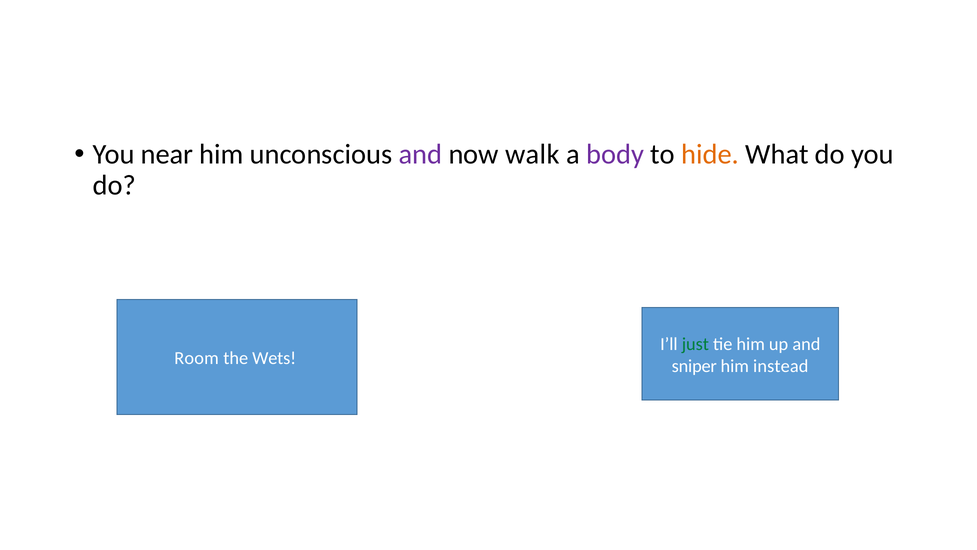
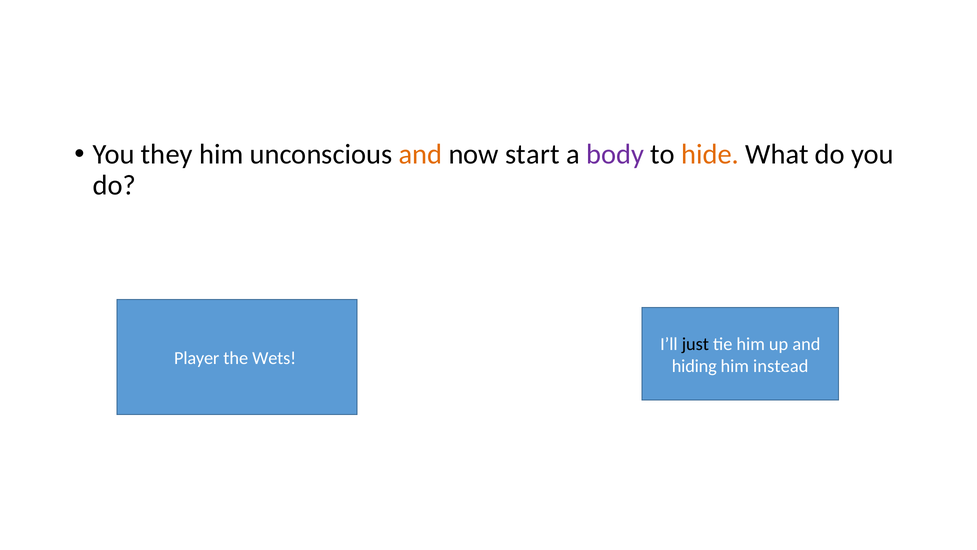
near: near -> they (167, 154)
and colour: purple -> orange (420, 154)
walk: walk -> start (532, 154)
just colour: green -> black (695, 344)
Room: Room -> Player (197, 358)
sniper: sniper -> hiding (694, 366)
